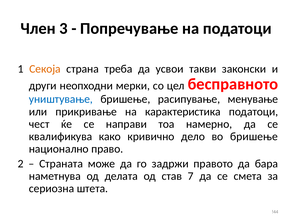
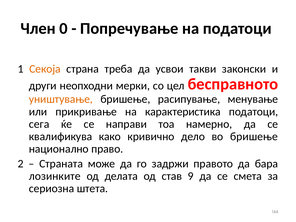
3: 3 -> 0 (64, 29)
уништување colour: blue -> orange (61, 99)
чест: чест -> сега (39, 124)
наметнува: наметнува -> лозинките (55, 176)
7: 7 -> 9 (191, 176)
